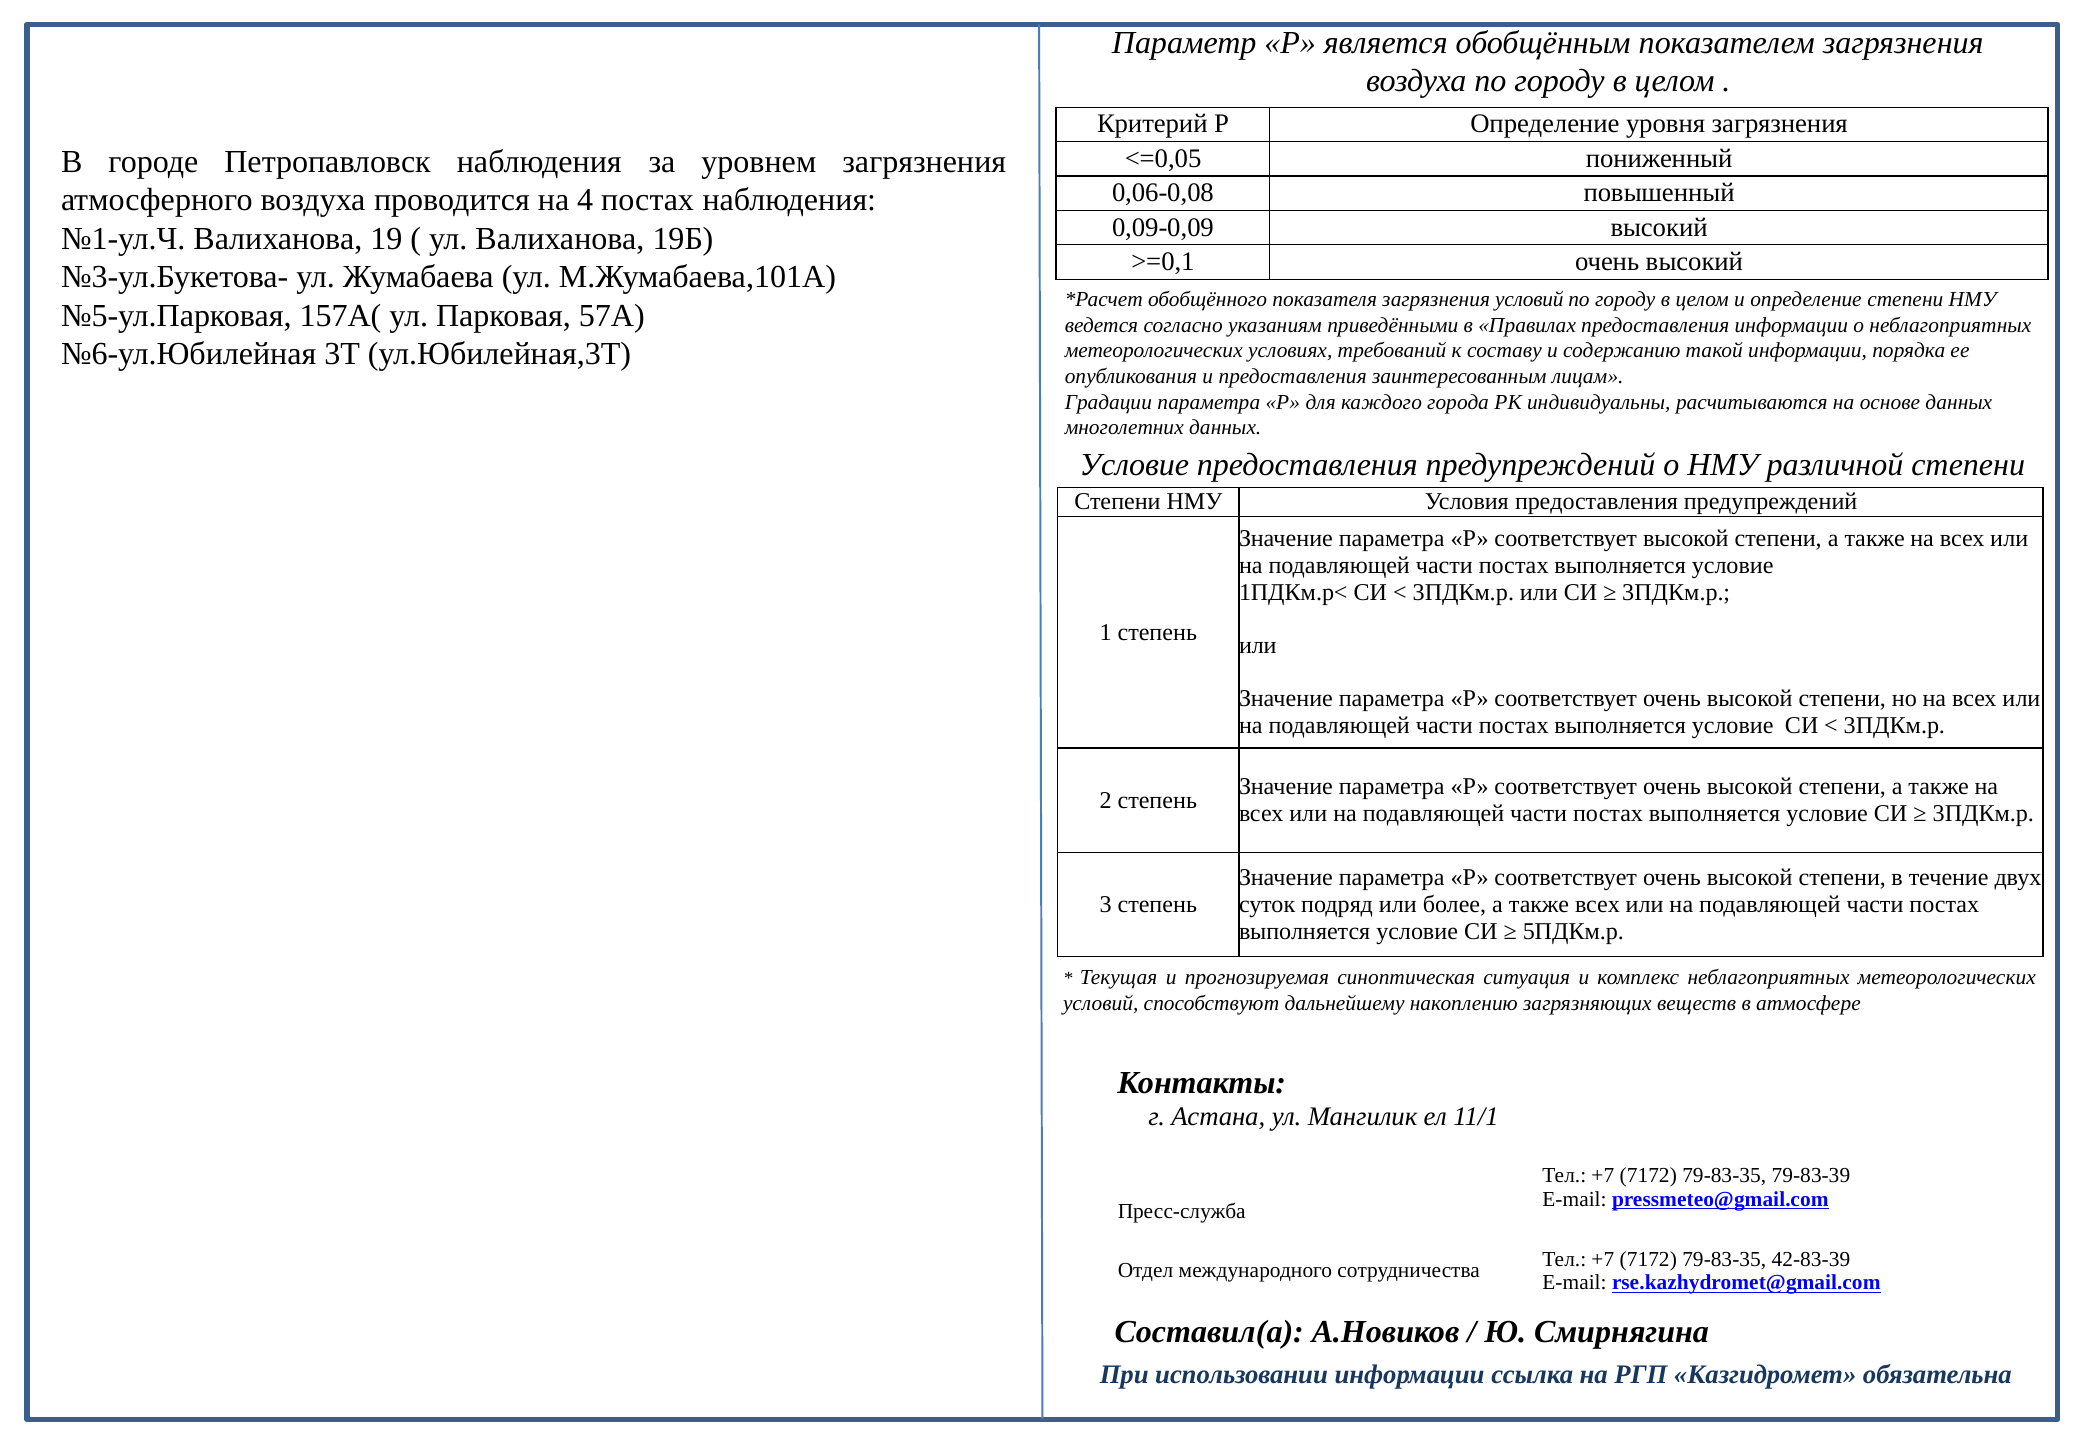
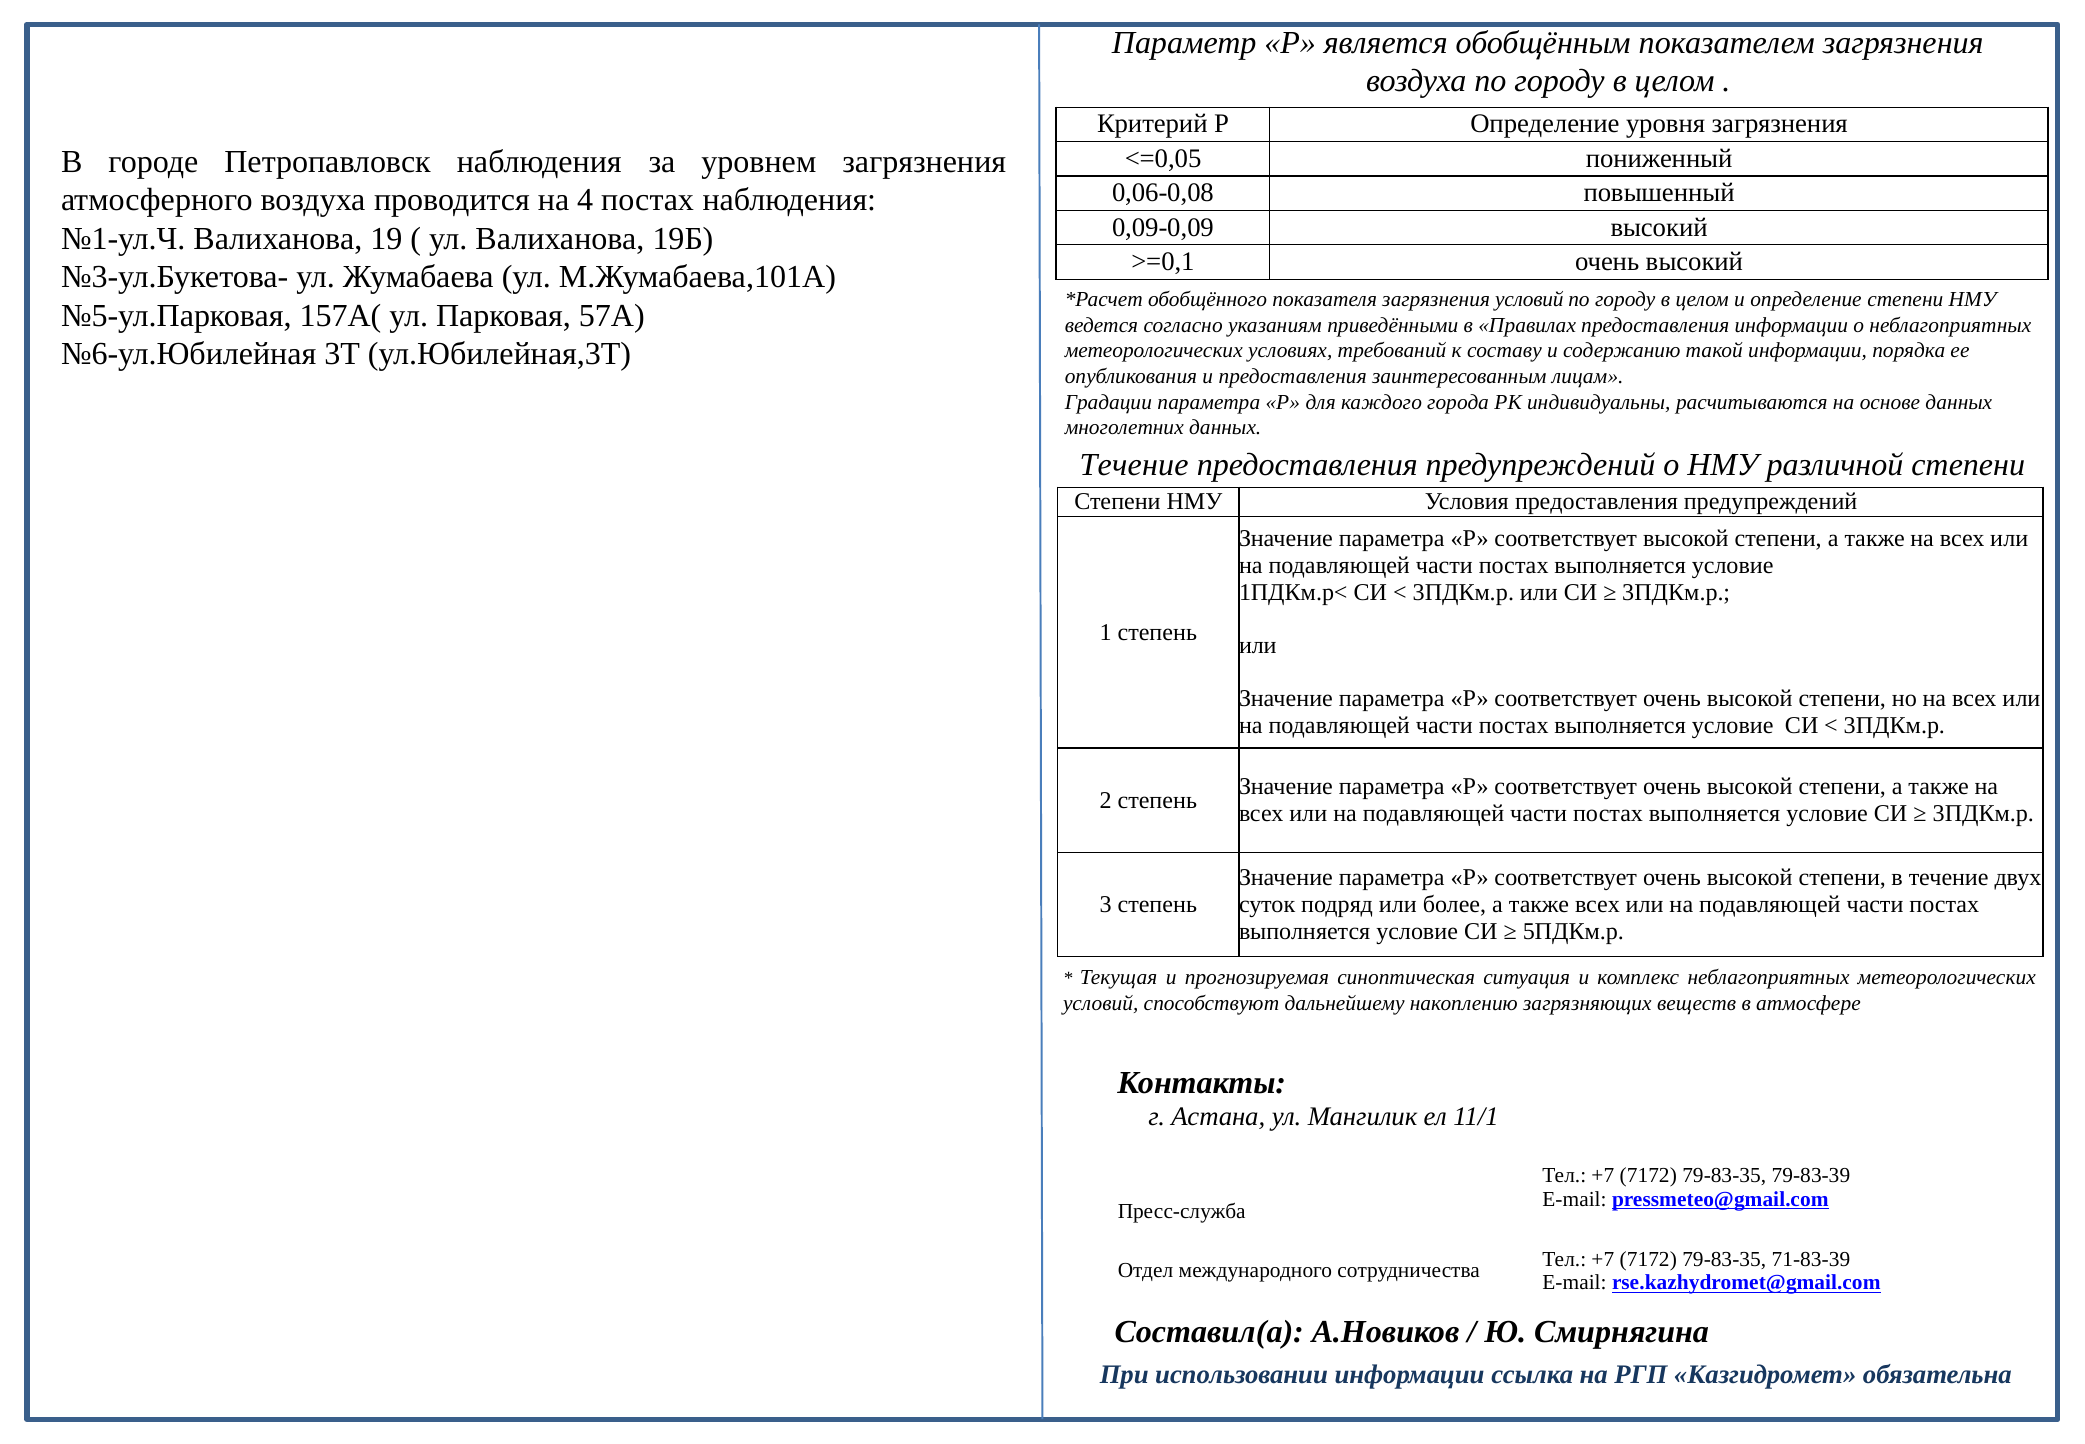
Условие: Условие -> Течение (1134, 465)
42-83-39: 42-83-39 -> 71-83-39 (1811, 1258)
